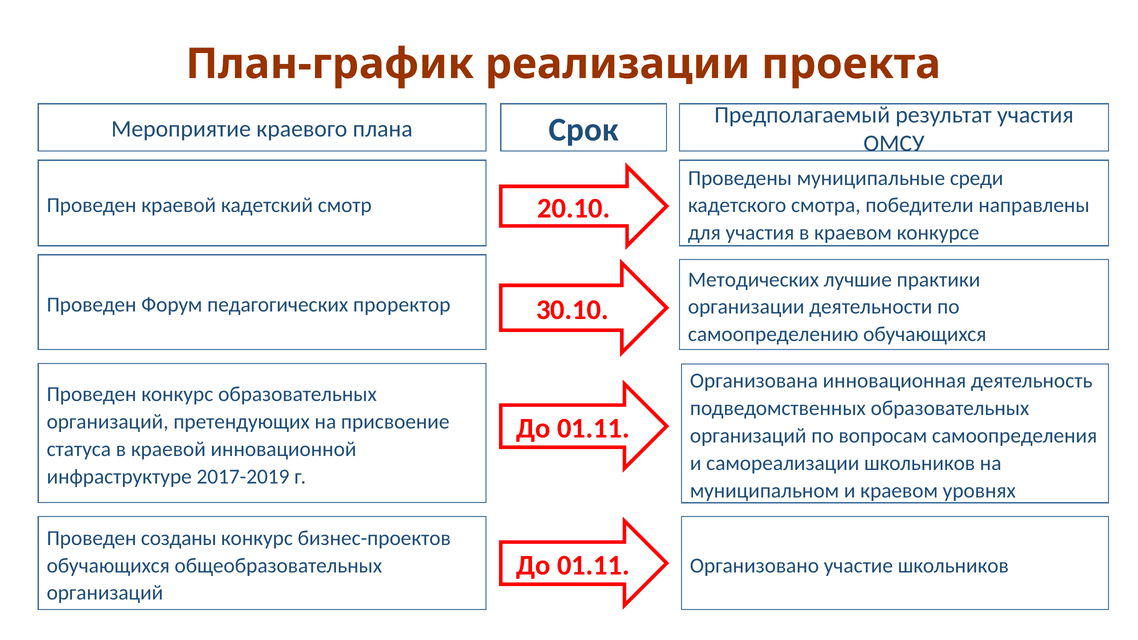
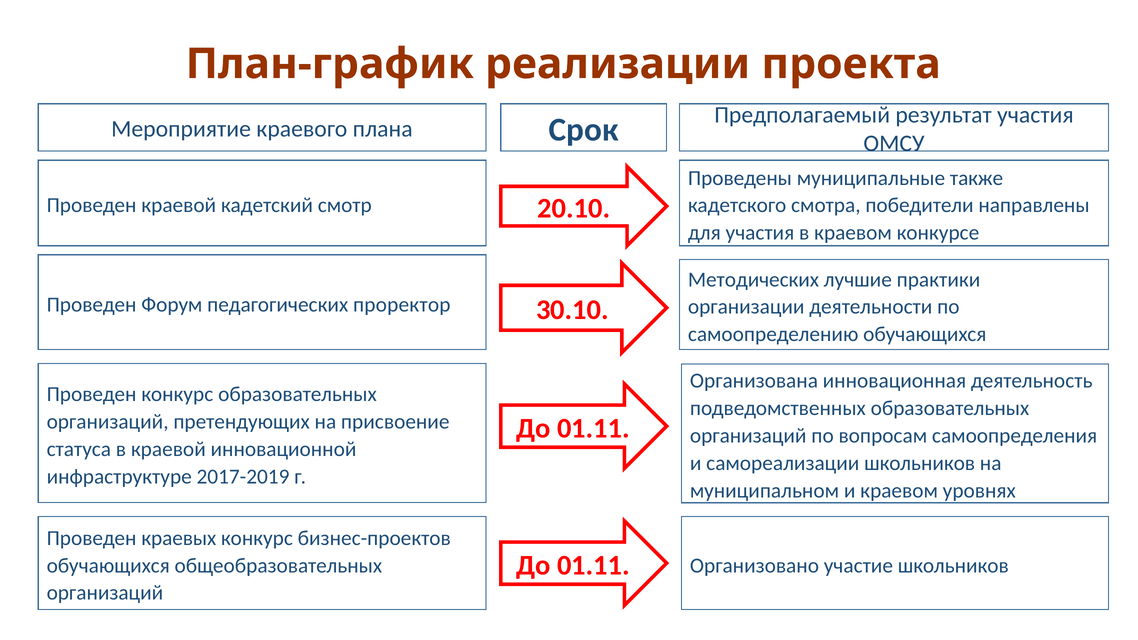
среди: среди -> также (977, 178)
созданы: созданы -> краевых (179, 538)
